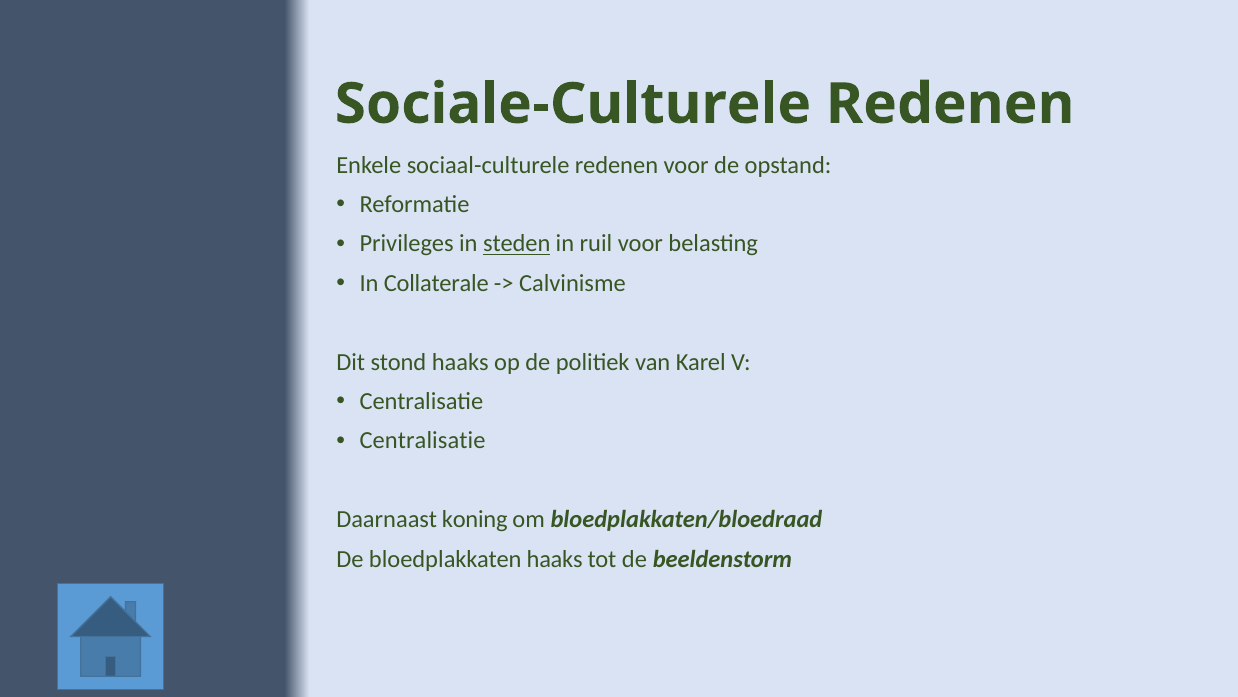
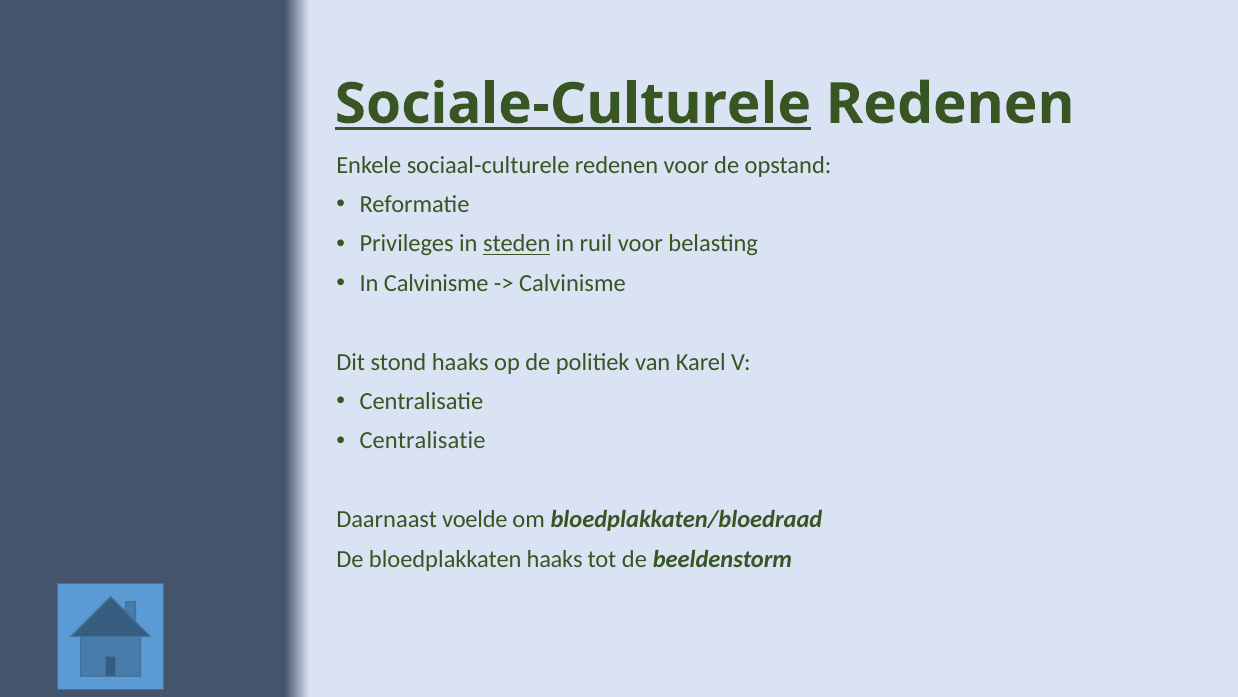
Sociale-Culturele underline: none -> present (573, 104)
In Collaterale: Collaterale -> Calvinisme (436, 283)
koning: koning -> voelde (475, 519)
